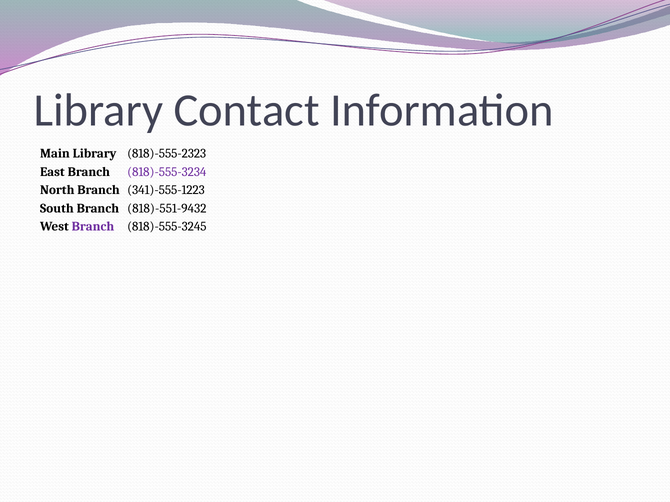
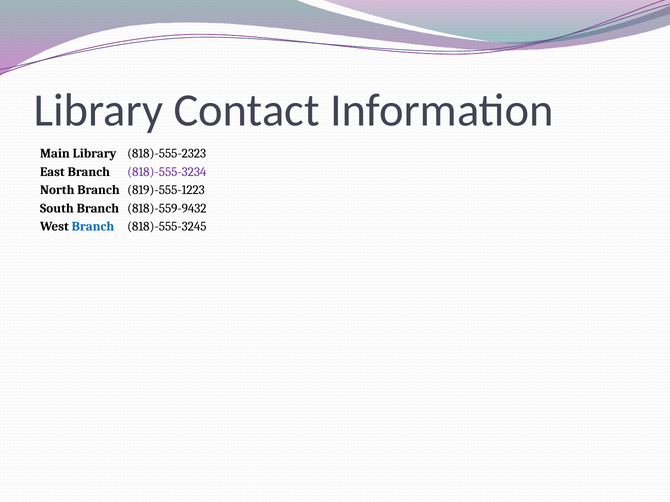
341)-555-1223: 341)-555-1223 -> 819)-555-1223 (166, 190)
818)-551-9432: 818)-551-9432 -> 818)-559-9432 (167, 209)
Branch colour: purple -> blue (93, 227)
